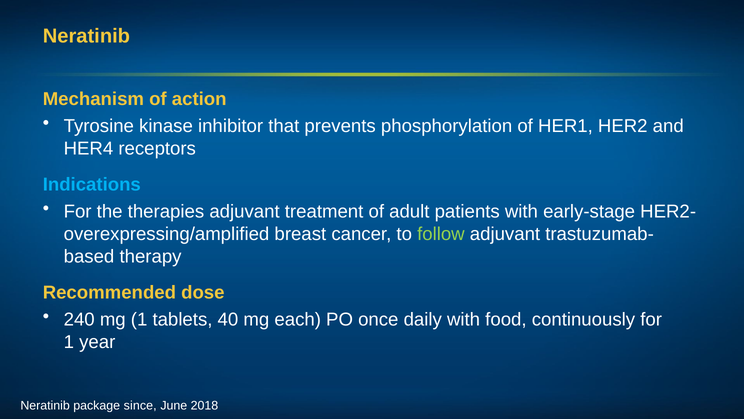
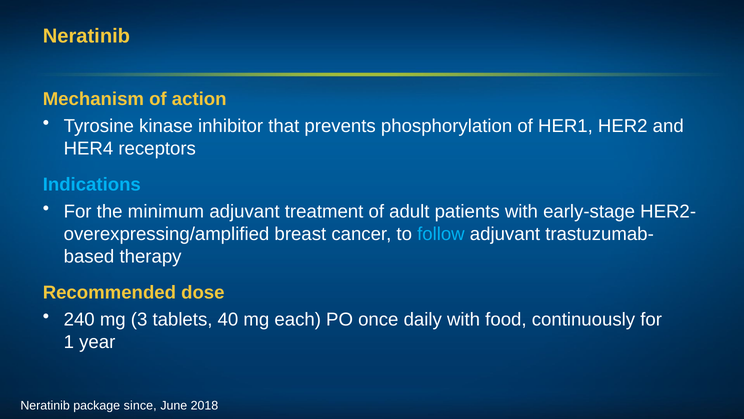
therapies: therapies -> minimum (166, 211)
follow colour: light green -> light blue (441, 234)
mg 1: 1 -> 3 (139, 319)
